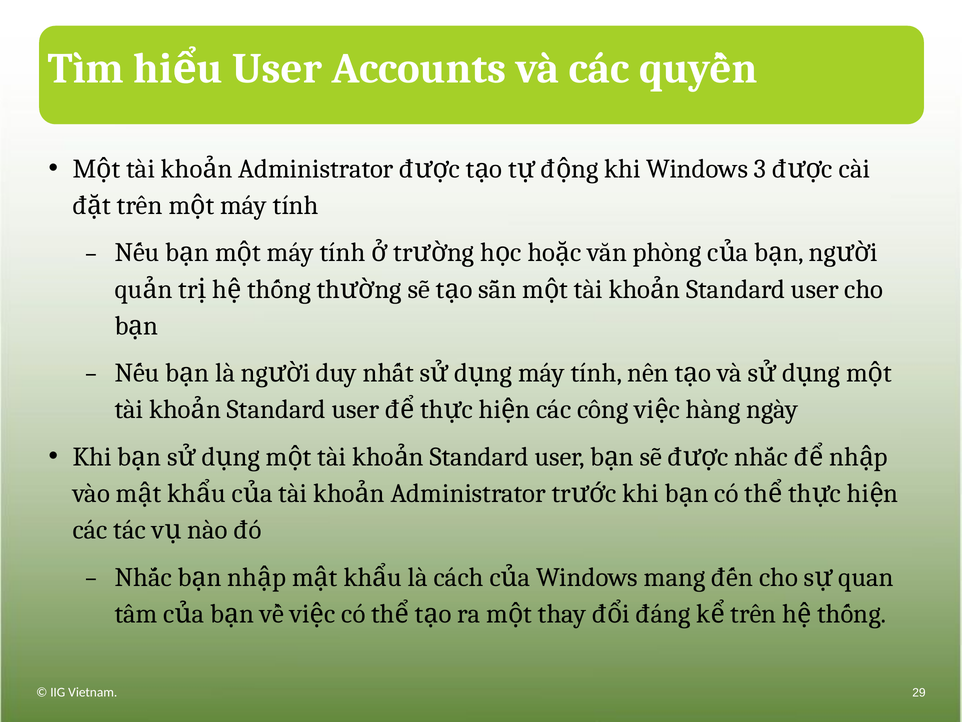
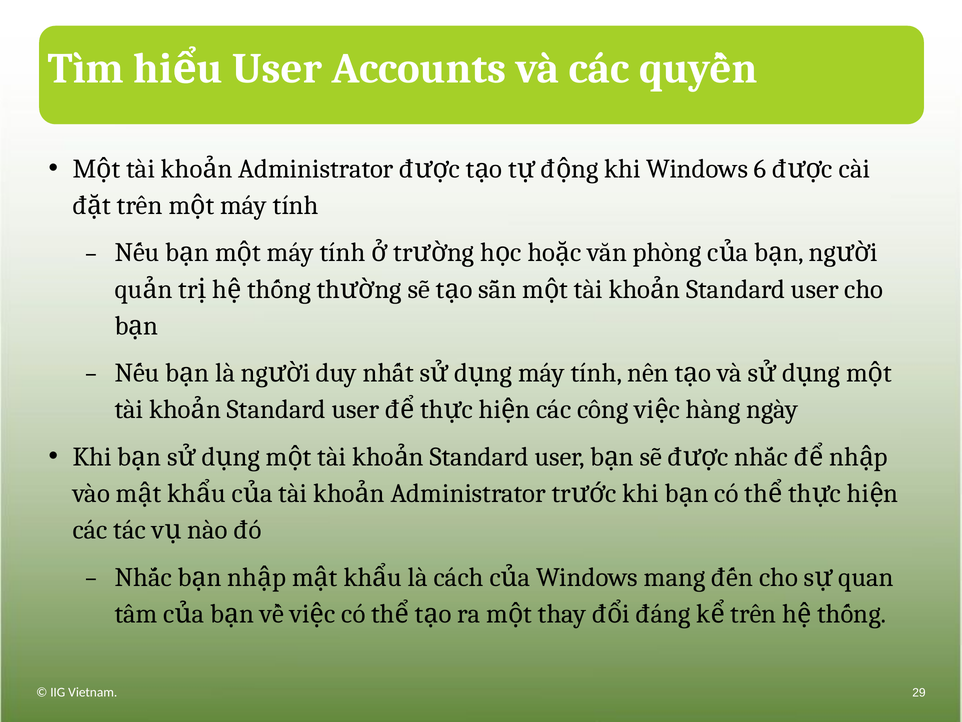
3: 3 -> 6 (760, 169)
